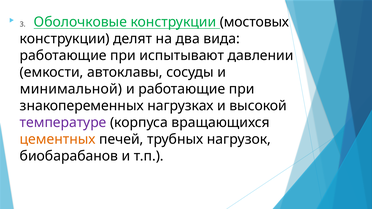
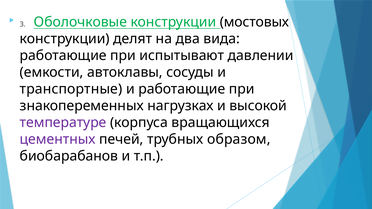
минимальной: минимальной -> транспортные (71, 89)
цементных colour: orange -> purple (58, 139)
нагрузок: нагрузок -> образом (239, 139)
